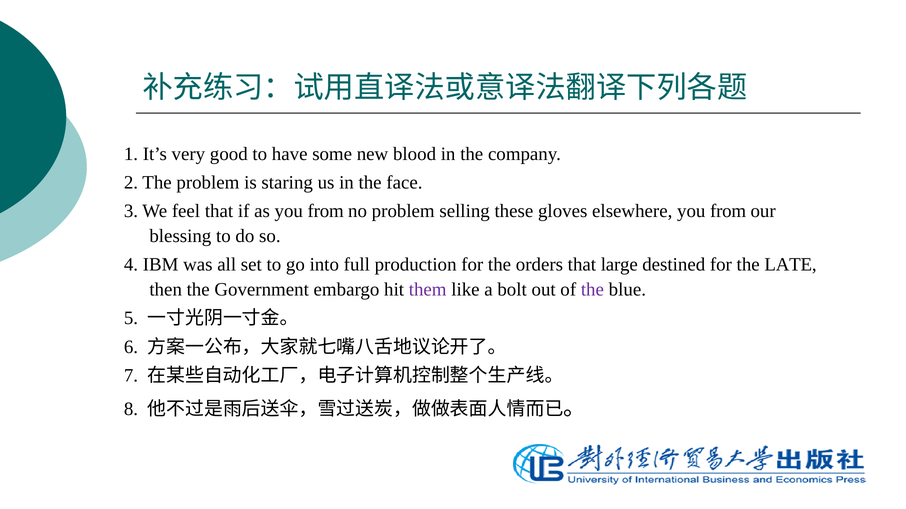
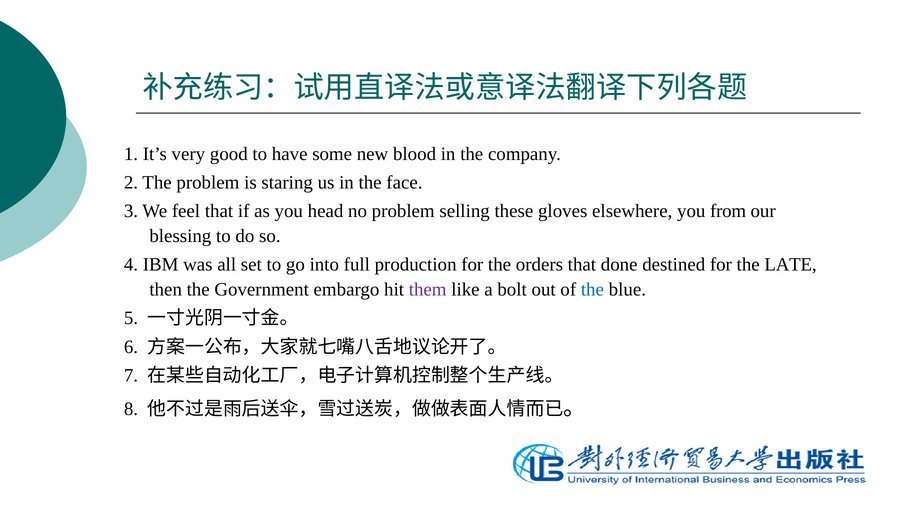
as you from: from -> head (326, 211)
large: large -> done (619, 265)
the colour: purple -> blue (592, 290)
